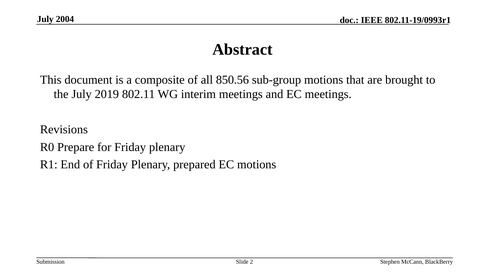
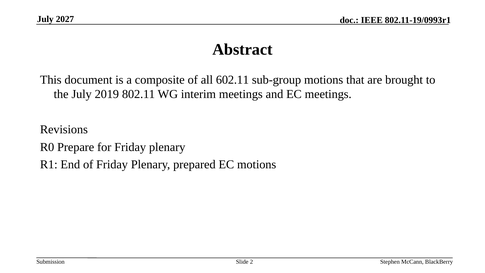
2004: 2004 -> 2027 (65, 19)
850.56: 850.56 -> 602.11 (232, 80)
